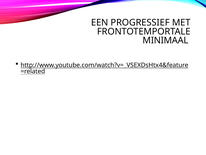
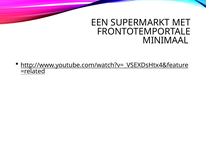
PROGRESSIEF: PROGRESSIEF -> SUPERMARKT (140, 23)
